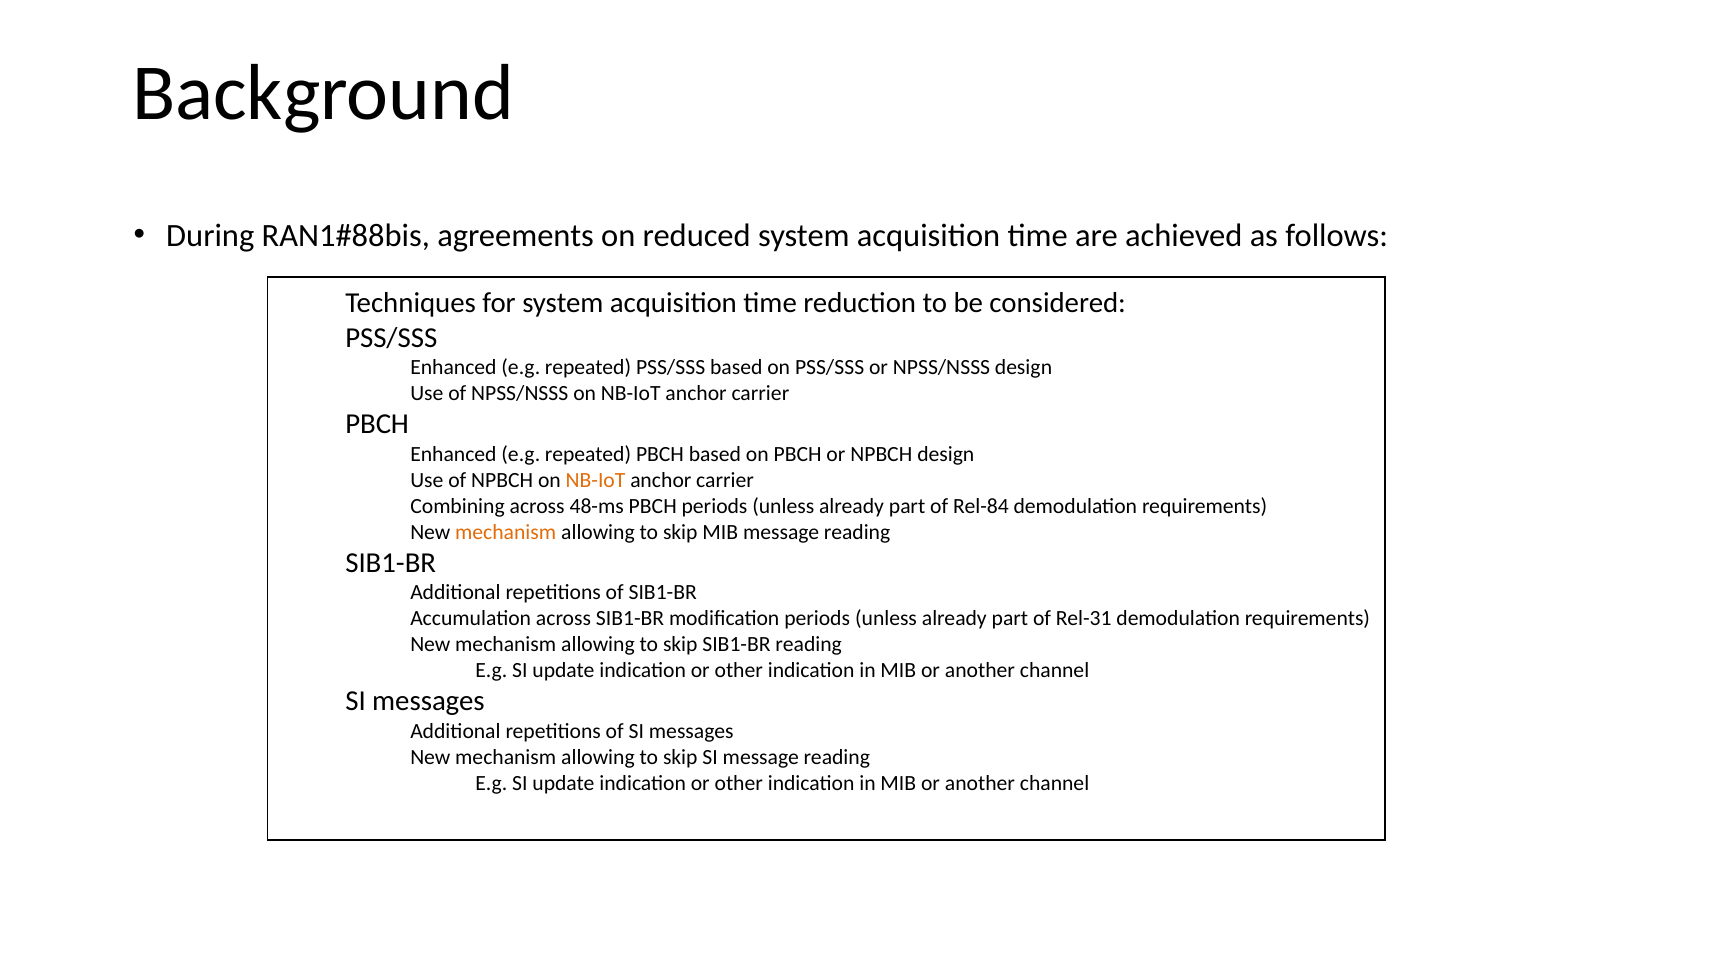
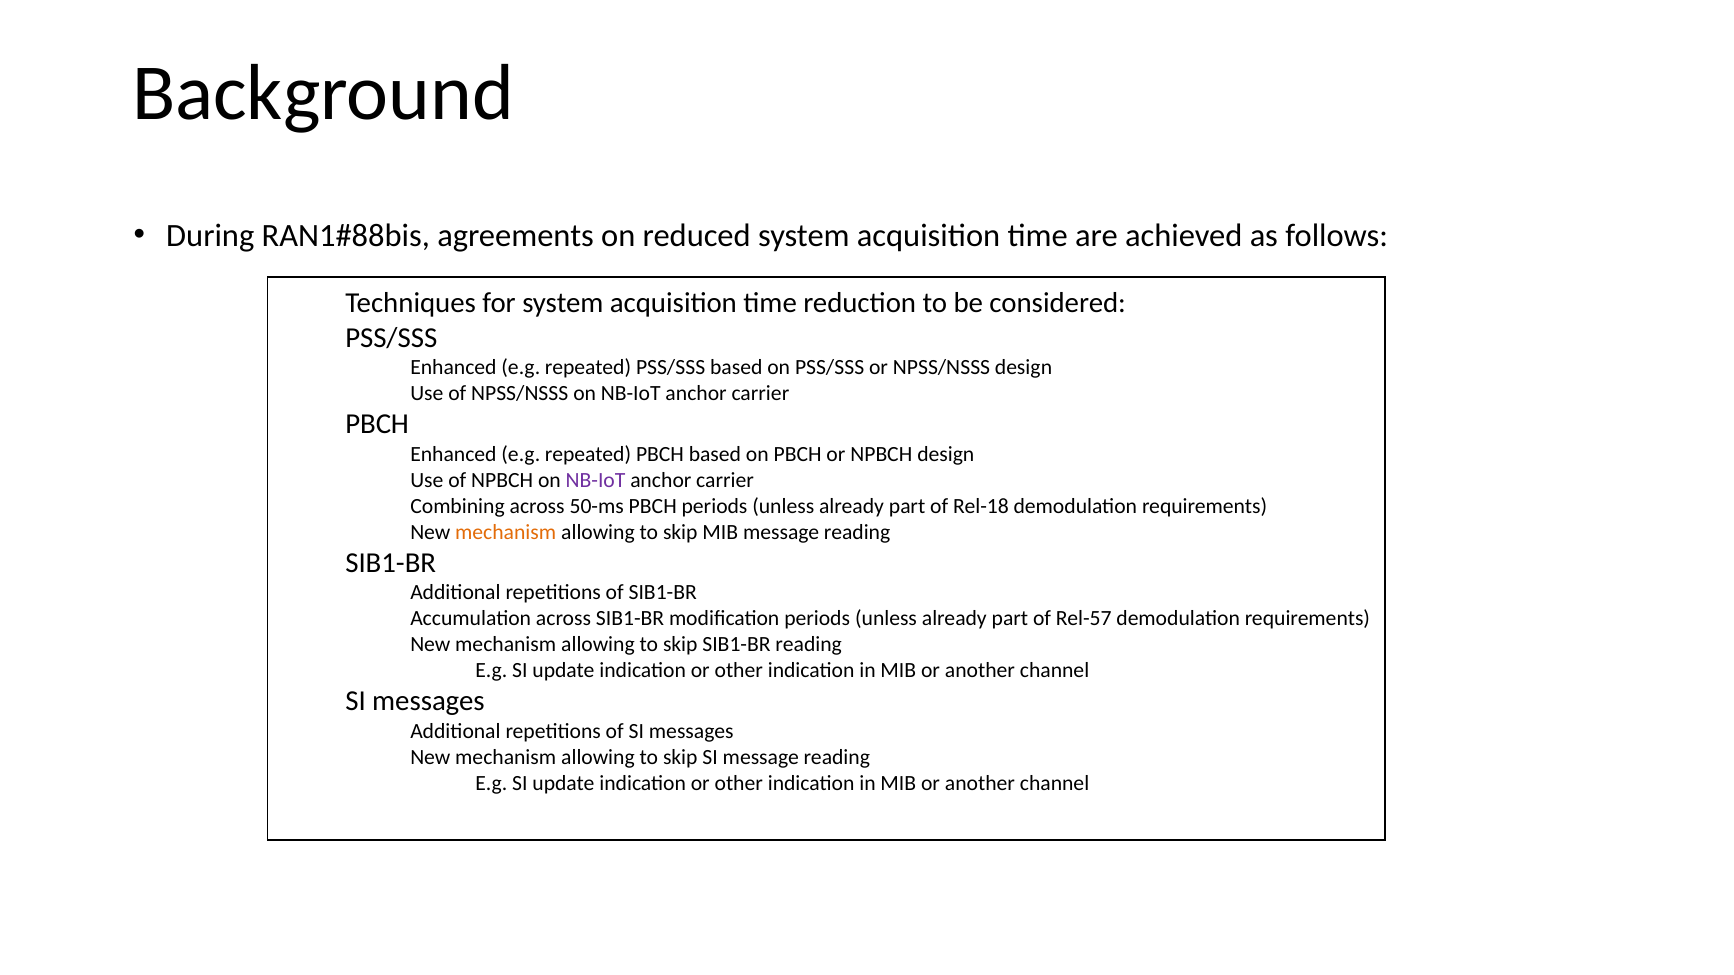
NB-IoT colour: orange -> purple (596, 480)
48-ms: 48-ms -> 50-ms (597, 506)
Rel-84: Rel-84 -> Rel-18 (981, 506)
Rel-31: Rel-31 -> Rel-57 (1084, 619)
